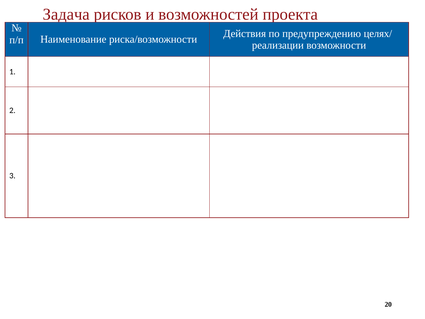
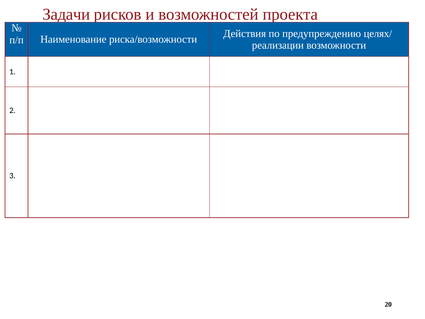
Задача: Задача -> Задачи (66, 14)
